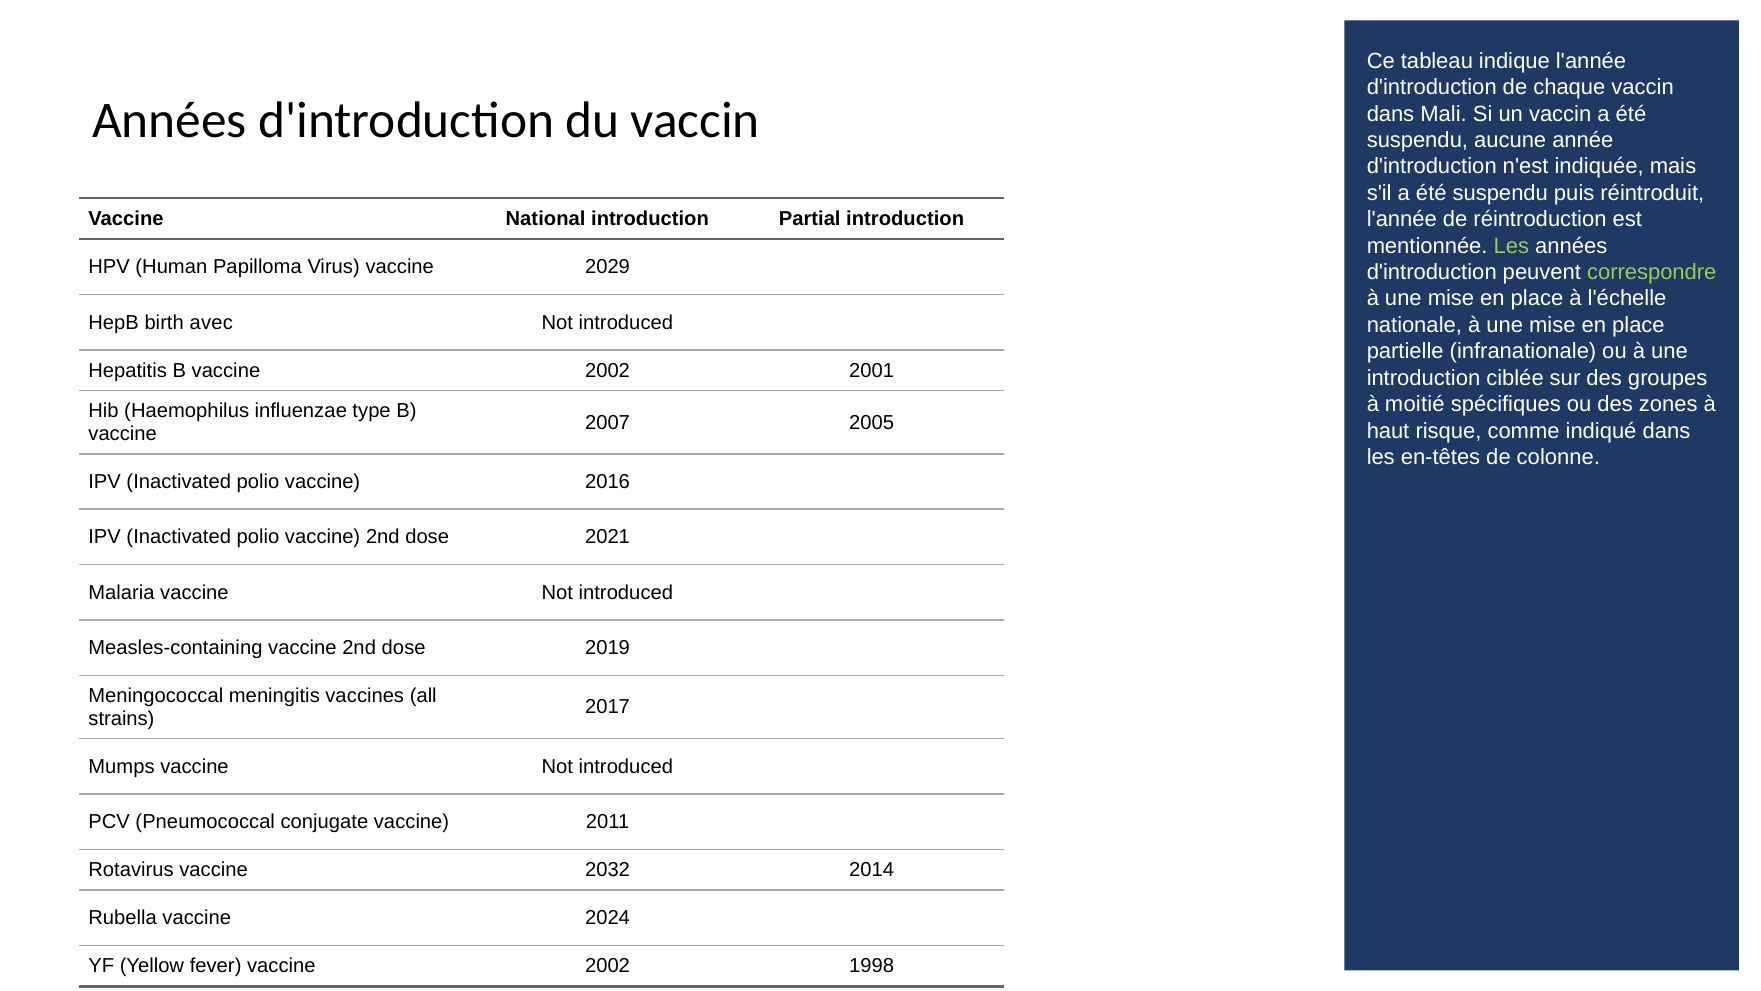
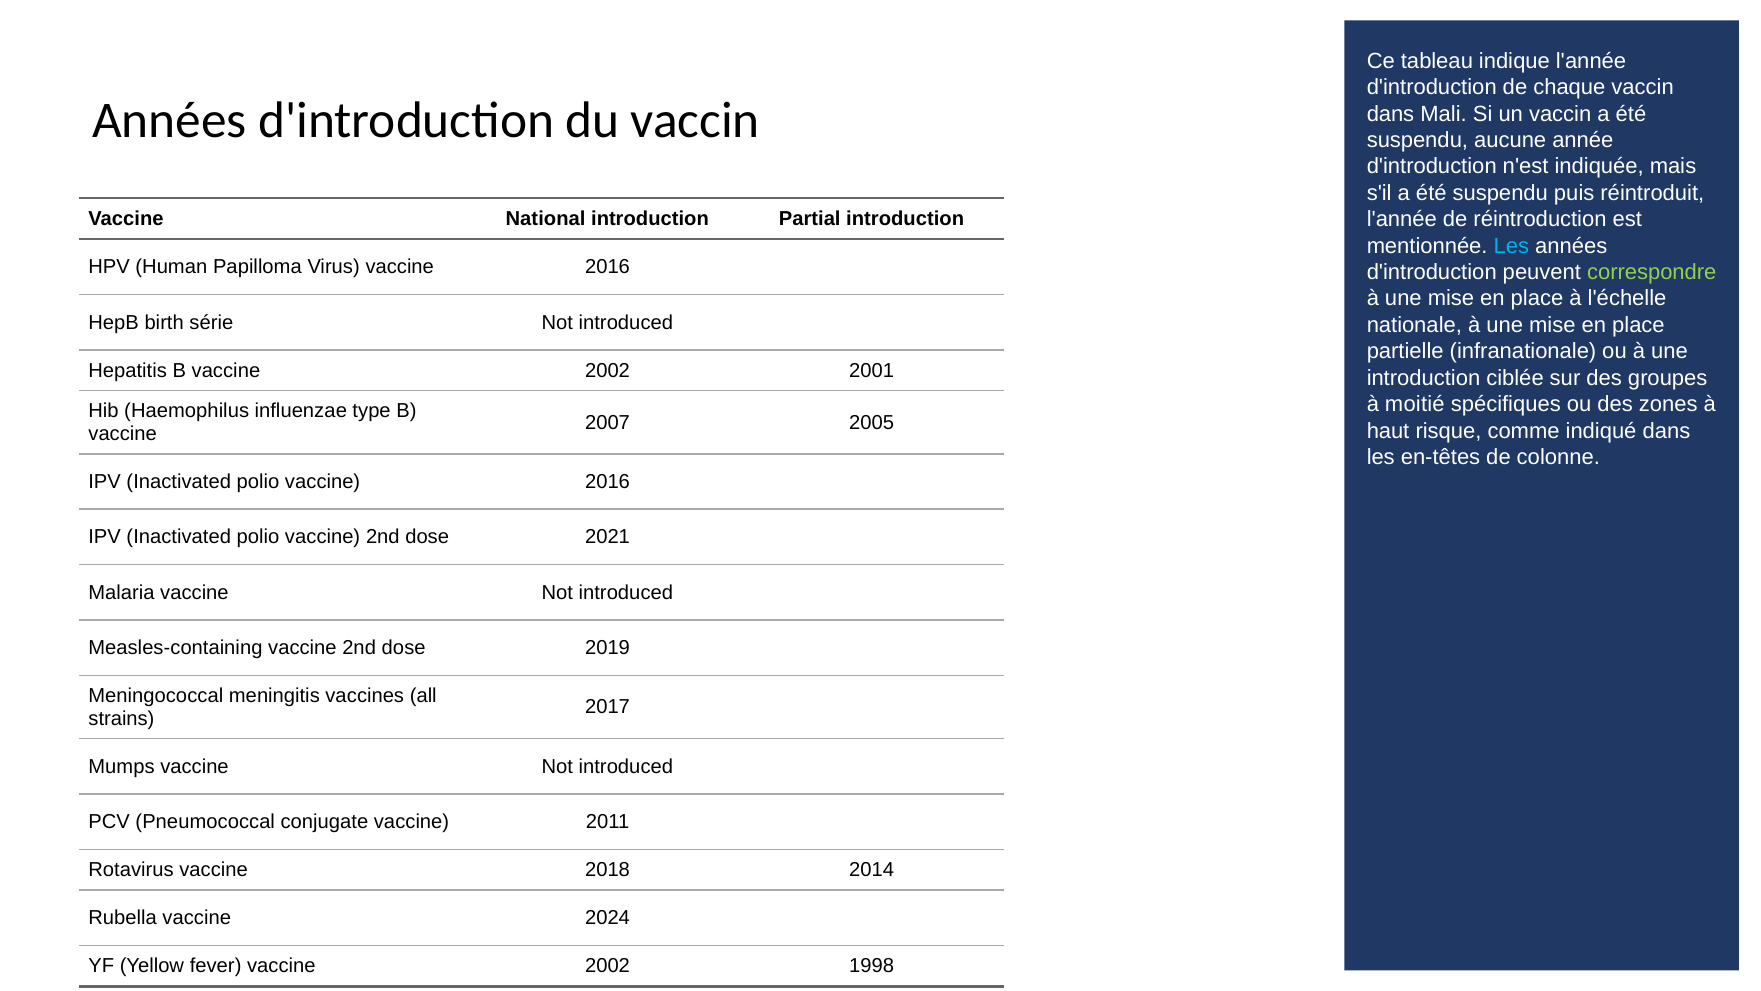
Les colour: light green -> light blue (1511, 246)
Virus vaccine 2029: 2029 -> 2016 (608, 267)
avec: avec -> série (211, 322)
2032: 2032 -> 2018 (608, 870)
